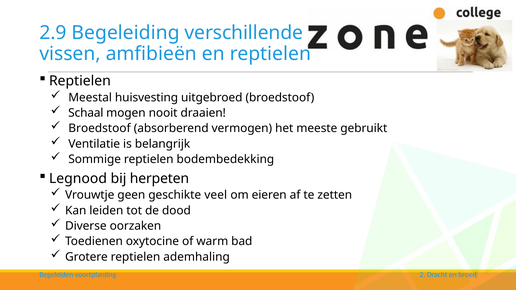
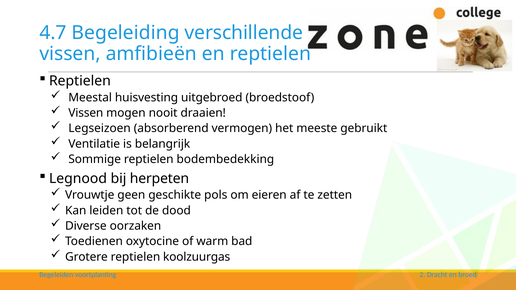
2.9: 2.9 -> 4.7 (53, 33)
Schaal: Schaal -> Vissen (86, 113)
Broedstoof: Broedstoof -> Legseizoen (100, 128)
veel: veel -> pols (216, 195)
ademhaling: ademhaling -> koolzuurgas (197, 257)
